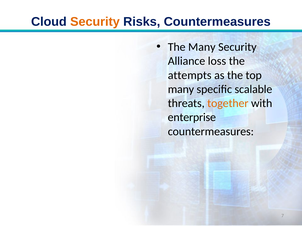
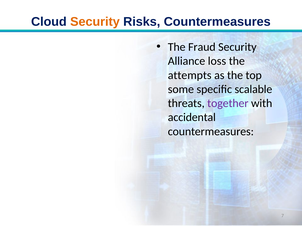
The Many: Many -> Fraud (202, 47)
many: many -> some (181, 89)
together colour: orange -> purple (228, 104)
enterprise: enterprise -> accidental (192, 118)
